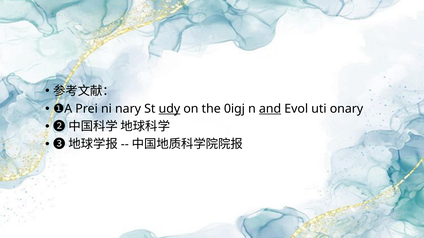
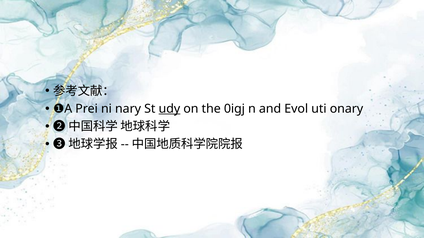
and underline: present -> none (270, 109)
